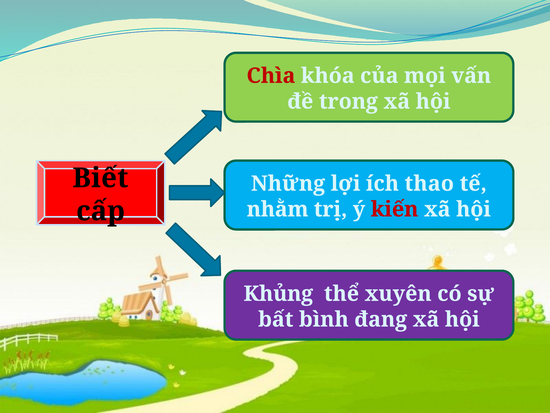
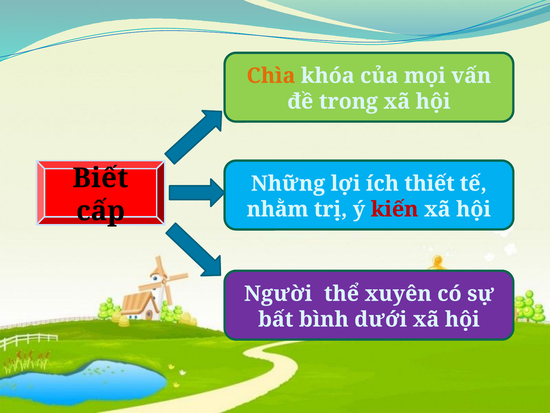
Chìa colour: red -> orange (271, 76)
thao: thao -> thiết (429, 183)
Khủng: Khủng -> Người (278, 293)
đang: đang -> dưới (381, 319)
